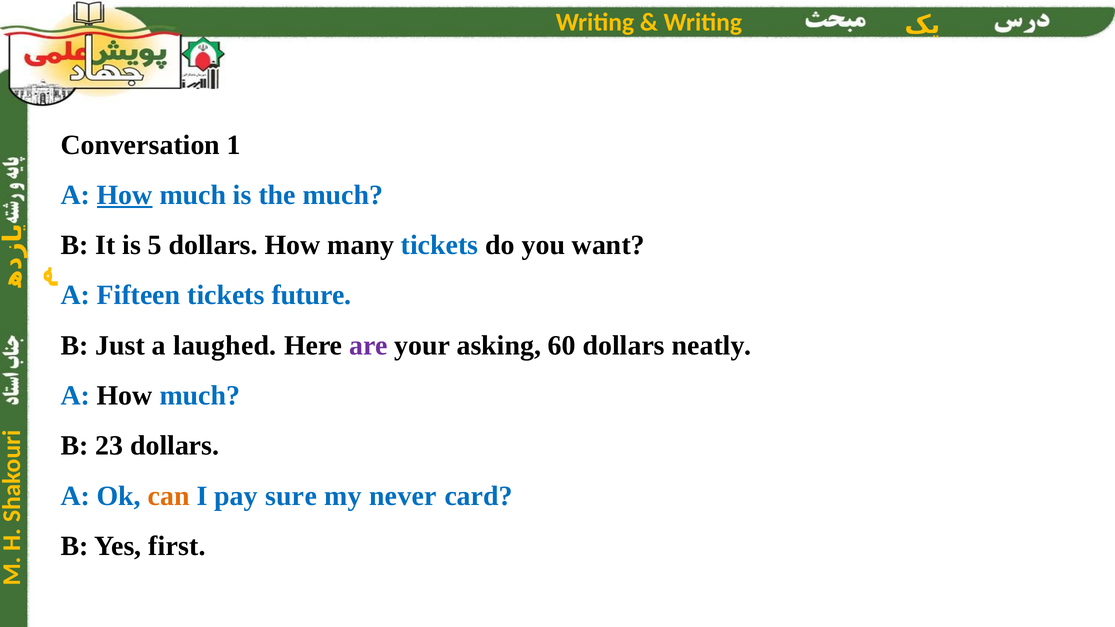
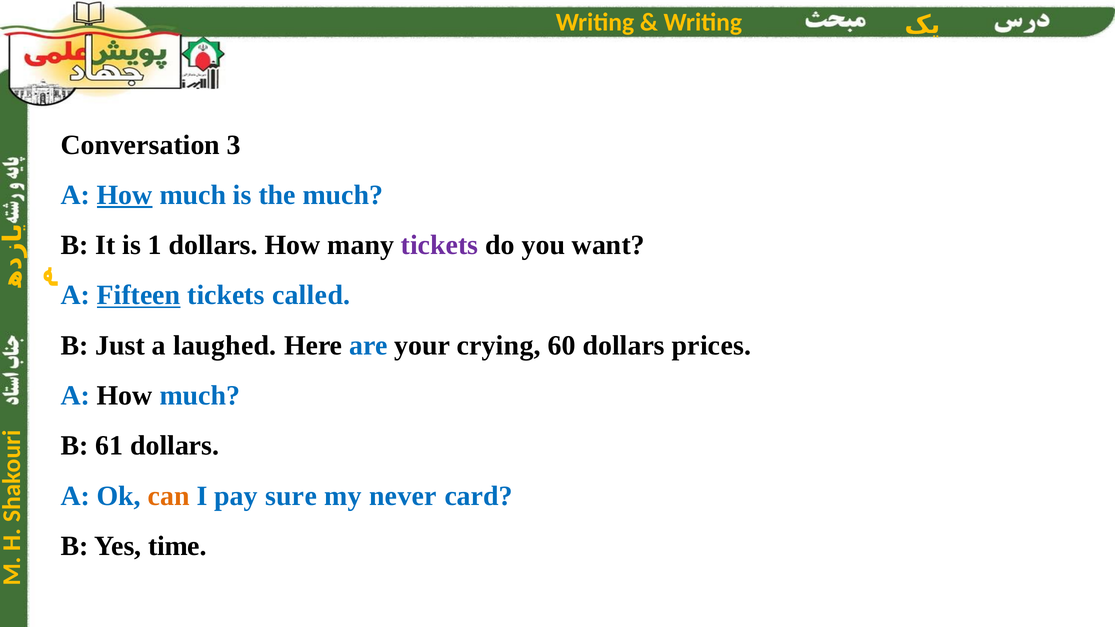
1: 1 -> 3 (234, 145)
5: 5 -> 1 (155, 245)
tickets colour: blue -> purple (440, 245)
Fifteen underline: none -> present (139, 295)
future: future -> called (311, 295)
are colour: purple -> blue (368, 346)
asking: asking -> crying (499, 346)
neatly: neatly -> prices (711, 346)
23: 23 -> 61 (109, 446)
first: first -> time (177, 546)
